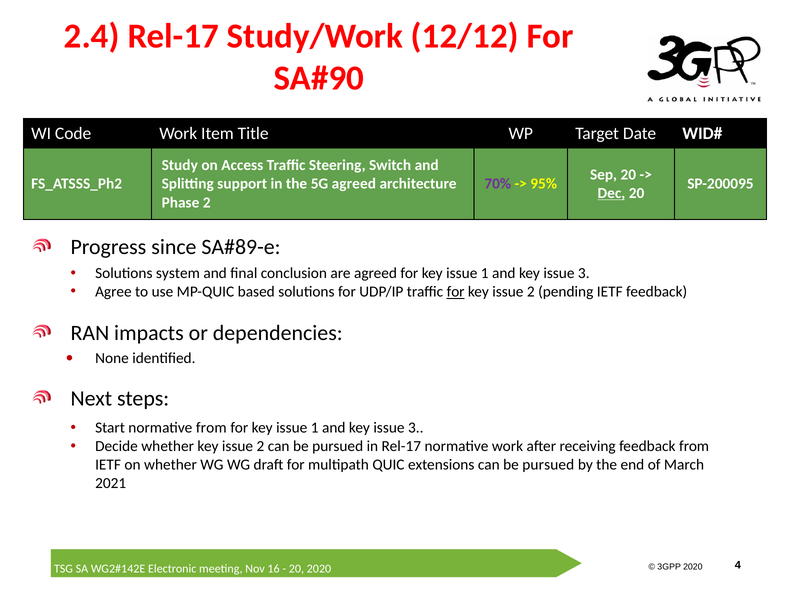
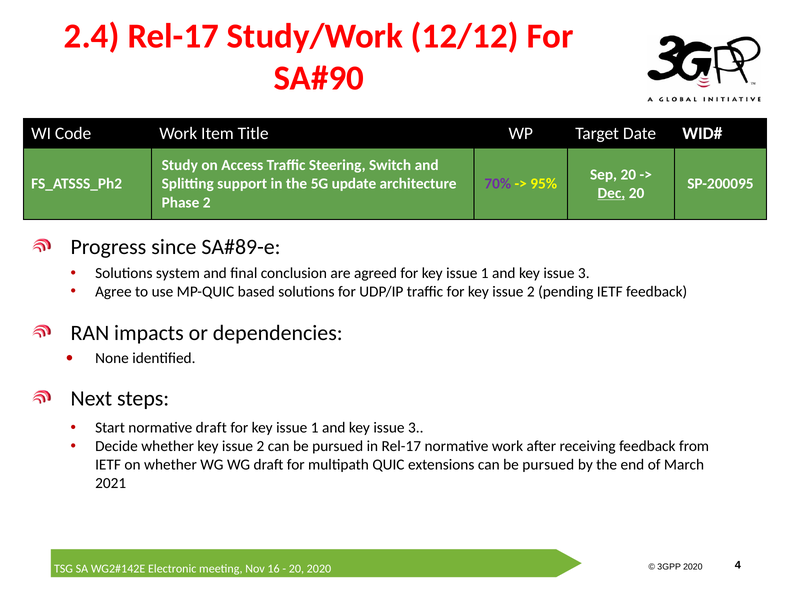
5G agreed: agreed -> update (354, 184)
for underline: present -> none (456, 291)
normative from: from -> draft (211, 427)
